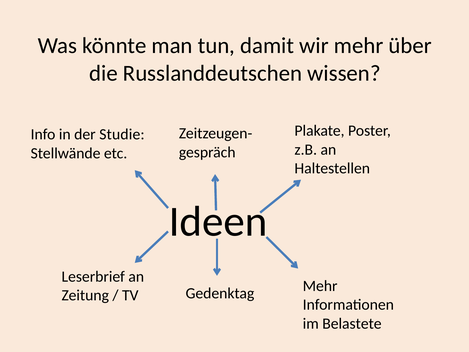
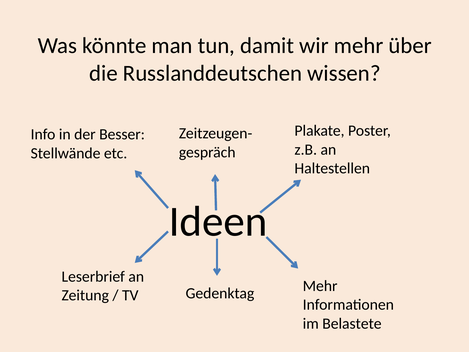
Studie: Studie -> Besser (122, 134)
